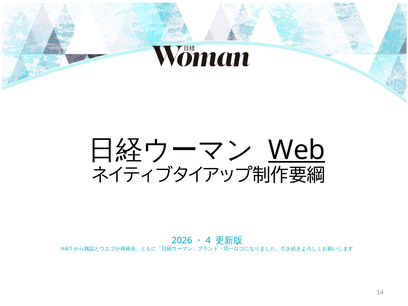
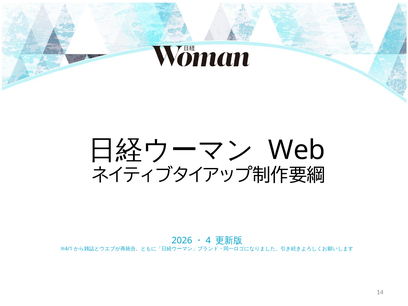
Web underline: present -> none (297, 150)
